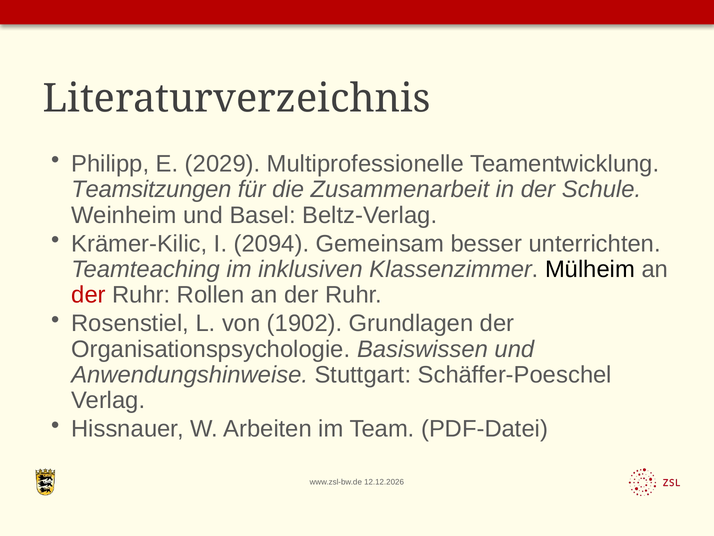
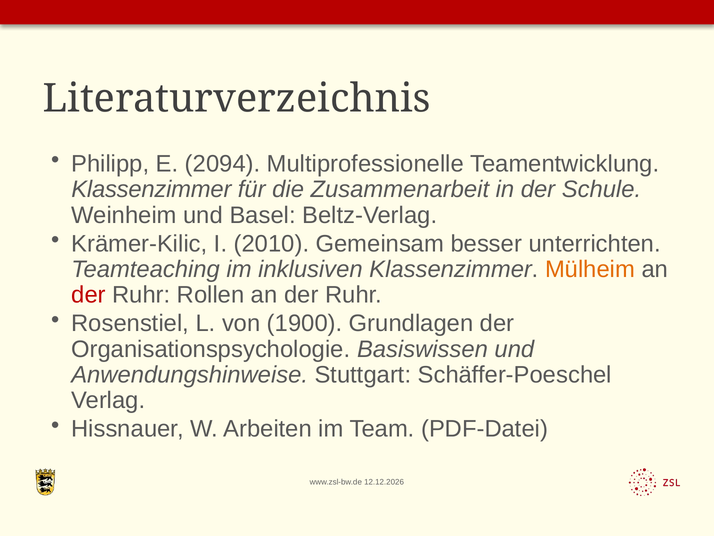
2029: 2029 -> 2094 (223, 164)
Teamsitzungen: Teamsitzungen -> Klassenzimmer (151, 189)
2094: 2094 -> 2010 (271, 243)
Mülheim colour: black -> orange (590, 269)
1902: 1902 -> 1900 (305, 323)
